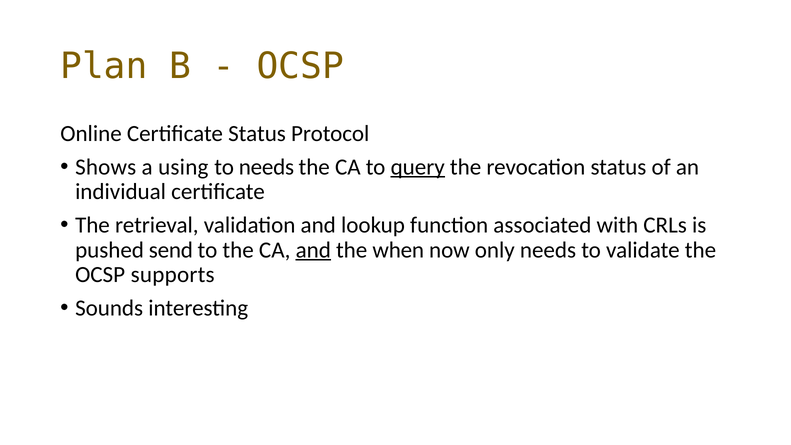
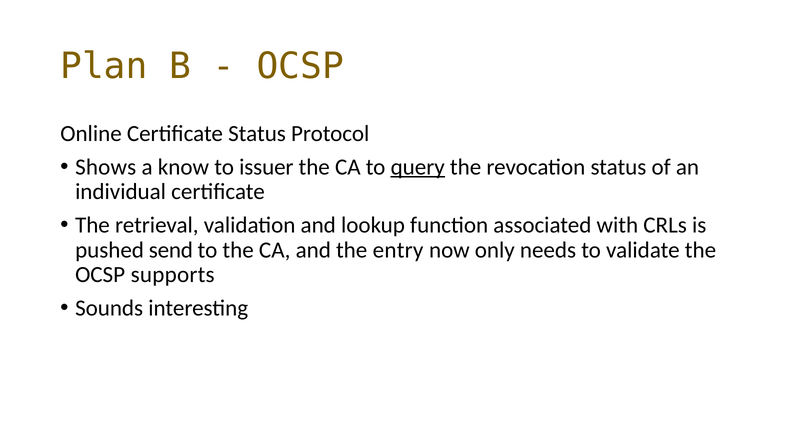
using: using -> know (183, 167)
to needs: needs -> issuer (266, 167)
and underline: present -> none (313, 250)
when: when -> entry (398, 250)
